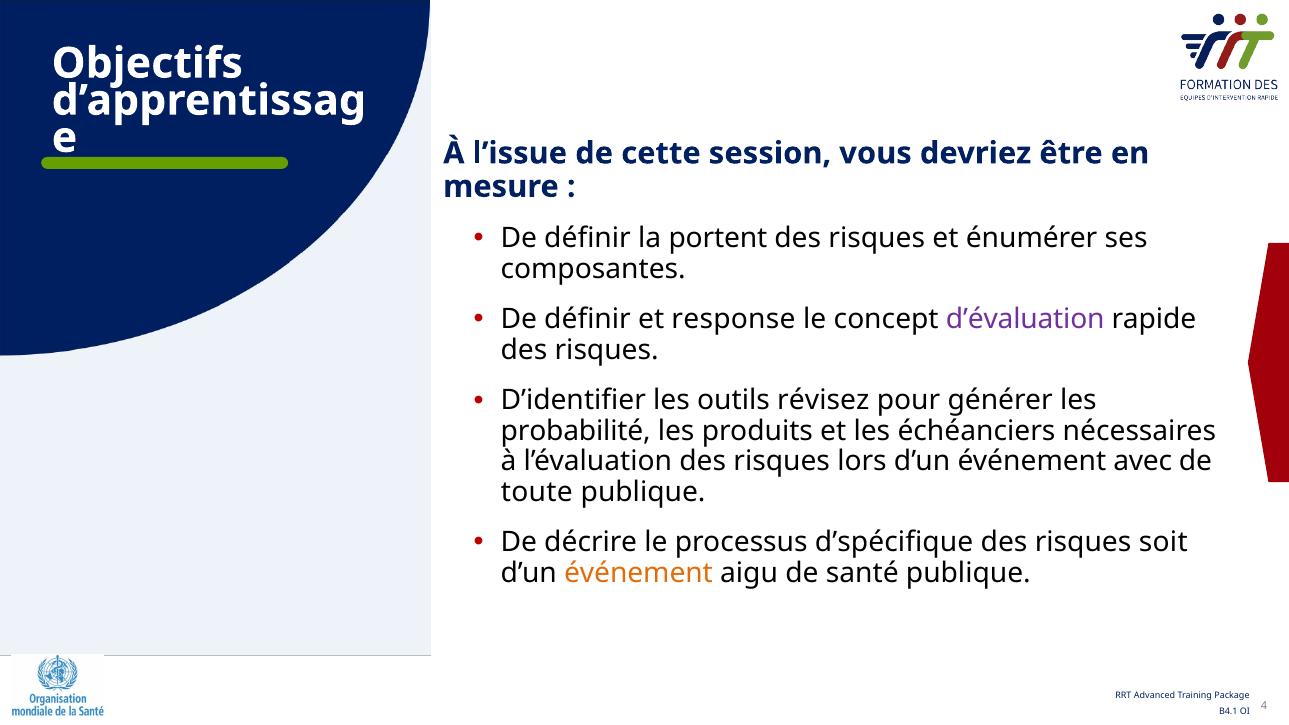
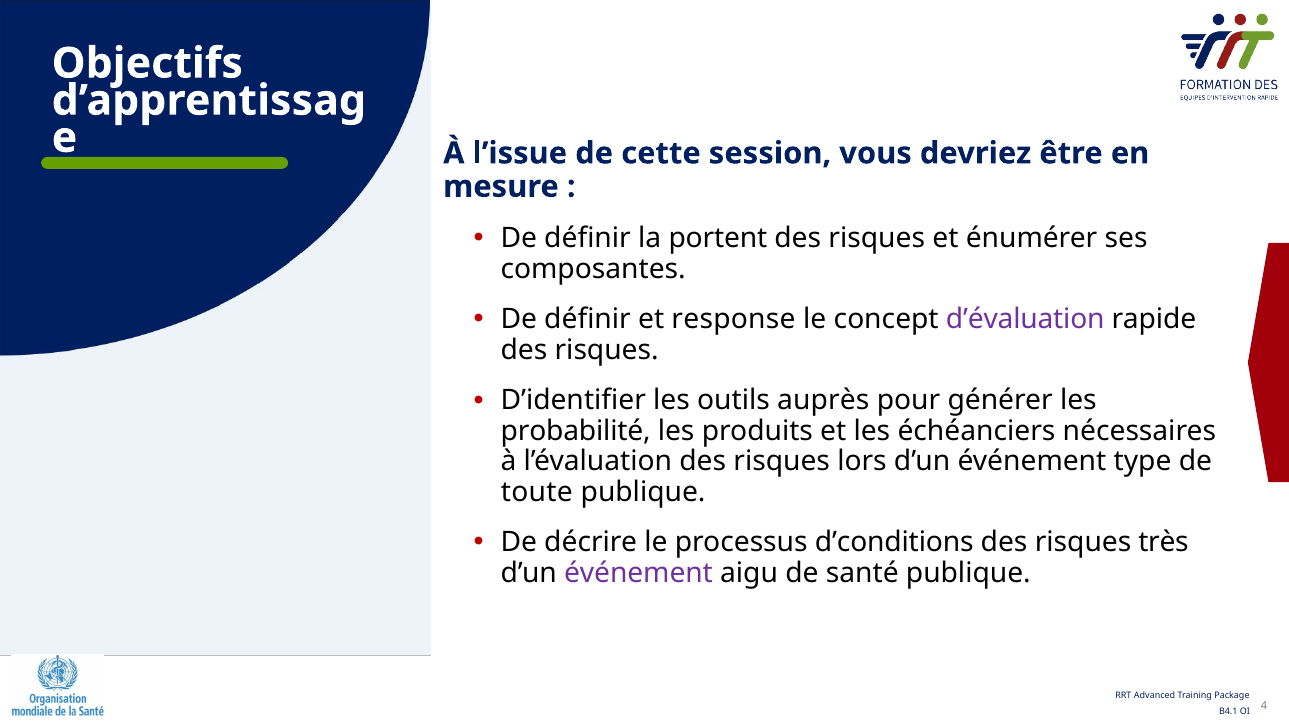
révisez: révisez -> auprès (823, 401)
avec: avec -> type (1143, 462)
d’spécifique: d’spécifique -> d’conditions (894, 543)
soit: soit -> très (1164, 543)
événement colour: orange -> purple (638, 573)
